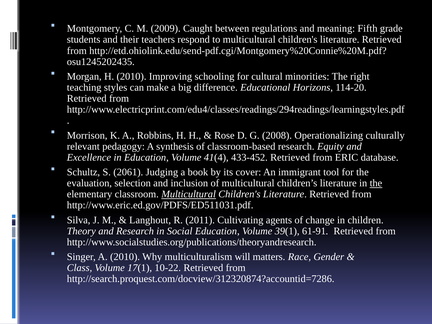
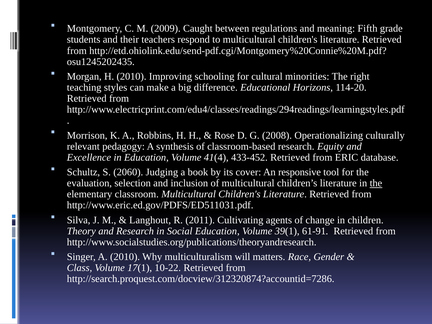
2061: 2061 -> 2060 (128, 172)
immigrant: immigrant -> responsive (300, 172)
Multicultural underline: present -> none (189, 194)
